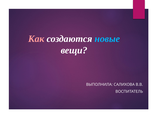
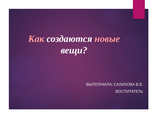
новые colour: light blue -> pink (107, 39)
